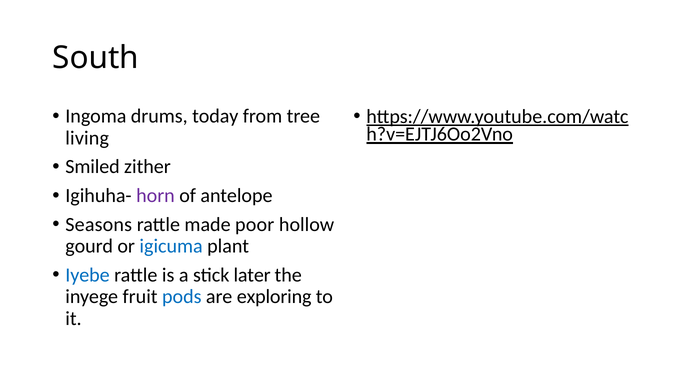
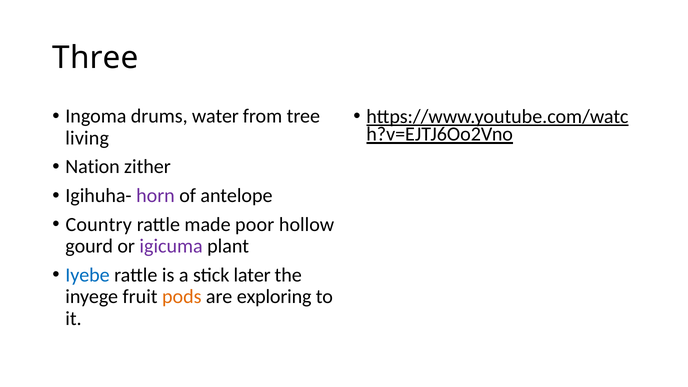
South: South -> Three (96, 58)
today: today -> water (215, 116)
Smiled: Smiled -> Nation (93, 167)
Seasons: Seasons -> Country (99, 225)
igicuma colour: blue -> purple (171, 246)
pods colour: blue -> orange (182, 297)
